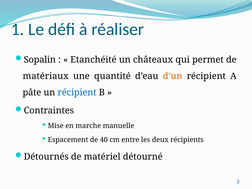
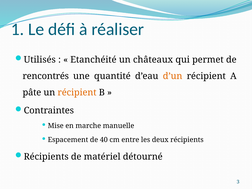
Sopalin: Sopalin -> Utilisés (40, 60)
matériaux: matériaux -> rencontrés (46, 76)
récipient colour: blue -> orange (77, 92)
Détournés: Détournés -> Récipients (46, 157)
